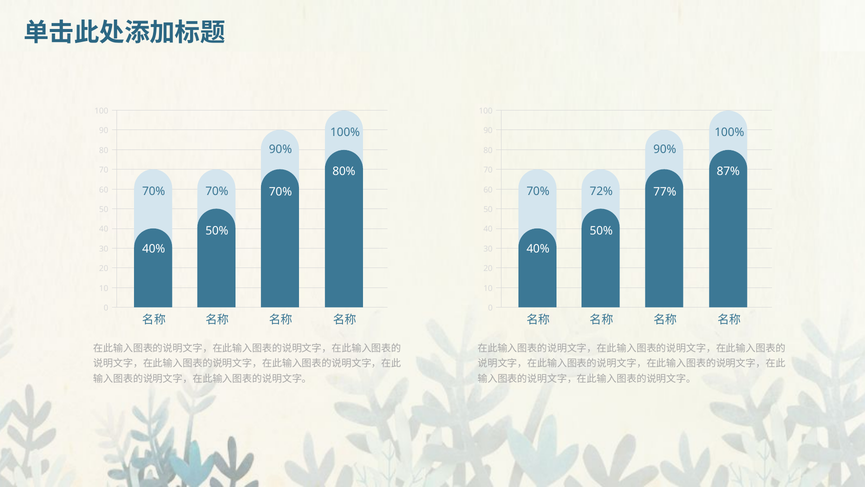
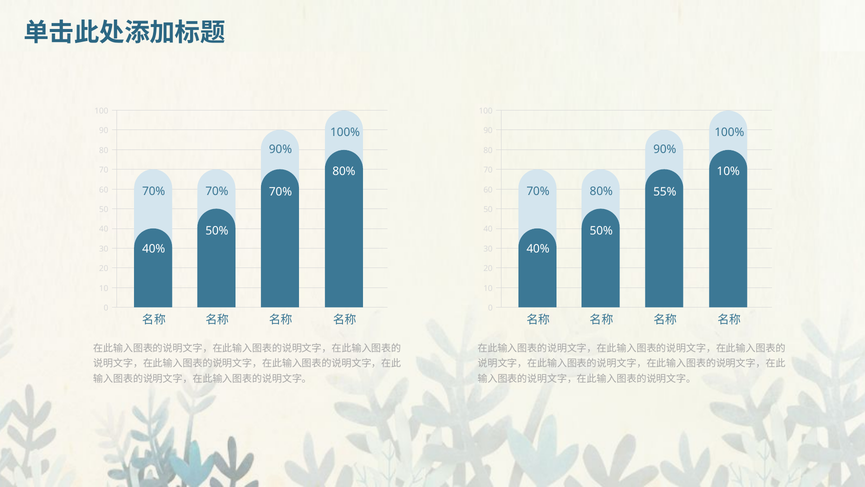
87%: 87% -> 10% (728, 171)
72%: 72% -> 80% (601, 191)
77%: 77% -> 55% (665, 192)
